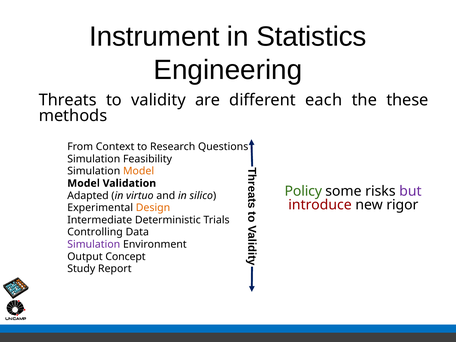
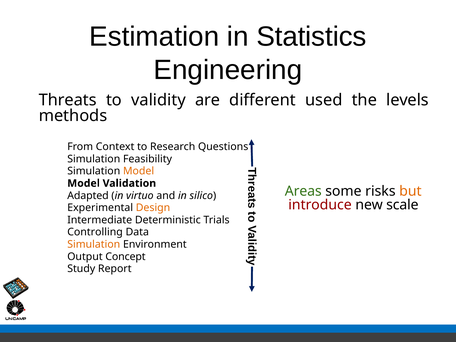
Instrument: Instrument -> Estimation (154, 36)
each: each -> used (324, 100)
these: these -> levels (407, 100)
Policy: Policy -> Areas (303, 191)
but colour: purple -> orange (410, 191)
rigor: rigor -> scale (402, 205)
Simulation colour: purple -> orange (94, 244)
